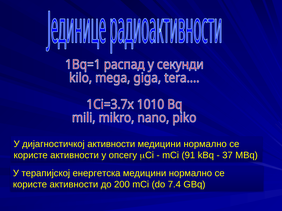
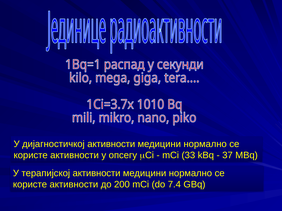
91: 91 -> 33 (188, 156)
терапијској енергетска: енергетска -> активности (97, 174)
